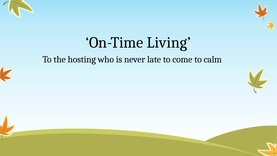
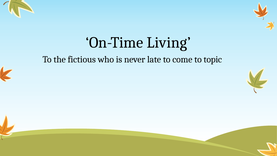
hosting: hosting -> fictious (82, 59)
calm: calm -> topic (213, 59)
